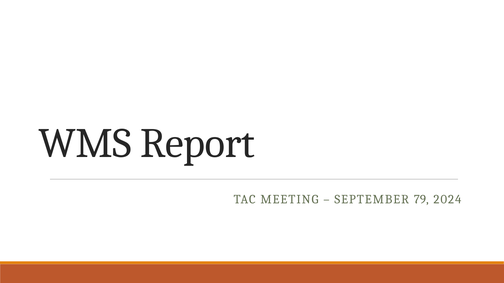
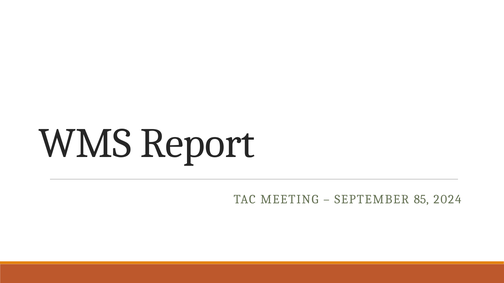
79: 79 -> 85 (421, 200)
